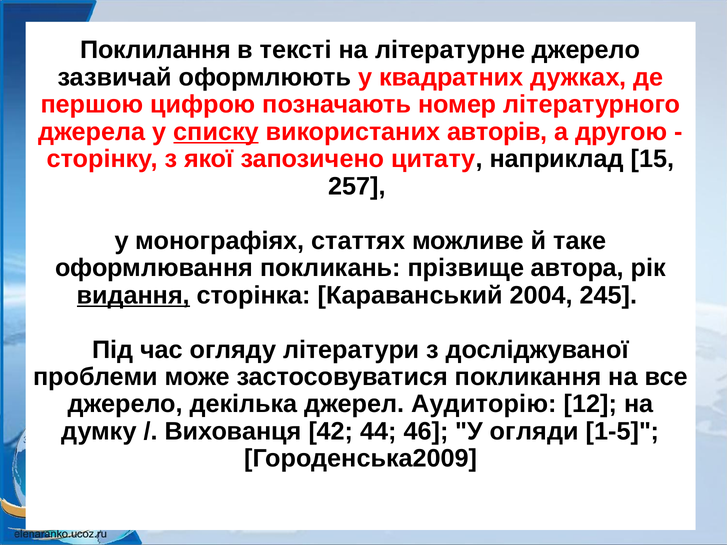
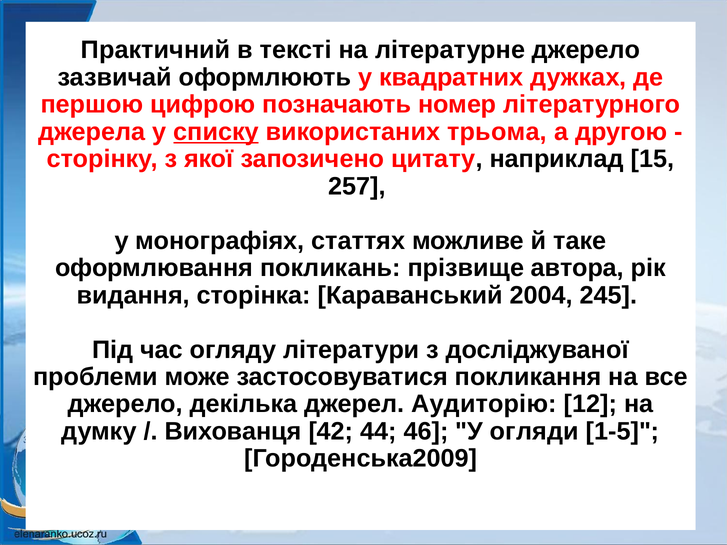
Поклилання: Поклилання -> Практичний (156, 50)
авторів: авторів -> трьома (497, 132)
видання underline: present -> none (133, 295)
